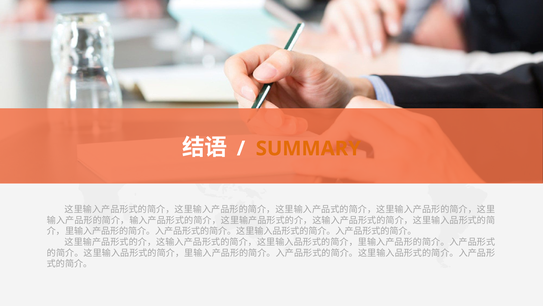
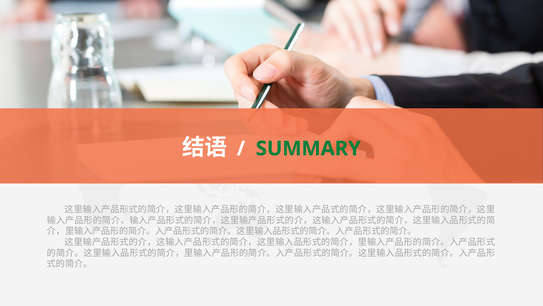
SUMMARY colour: orange -> green (308, 148)
